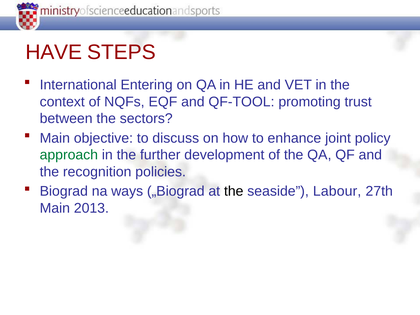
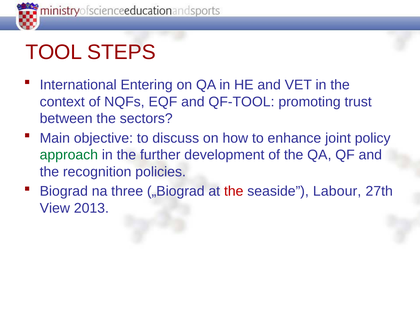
HAVE: HAVE -> TOOL (54, 52)
ways: ways -> three (127, 191)
the colour: black -> red (234, 191)
Main: Main -> View (55, 208)
